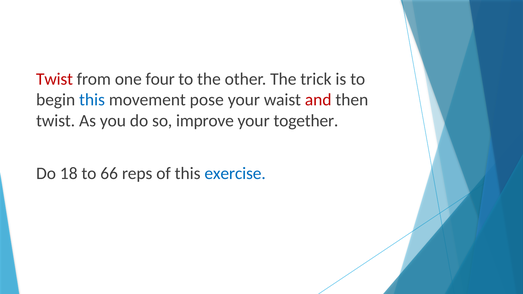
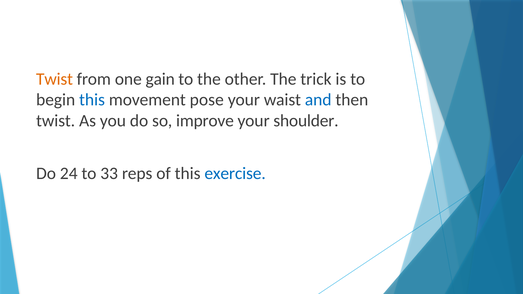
Twist colour: red -> orange (54, 79)
four: four -> gain (160, 79)
and colour: red -> blue (318, 100)
together: together -> shoulder (306, 121)
18: 18 -> 24 (69, 174)
66: 66 -> 33 (109, 174)
